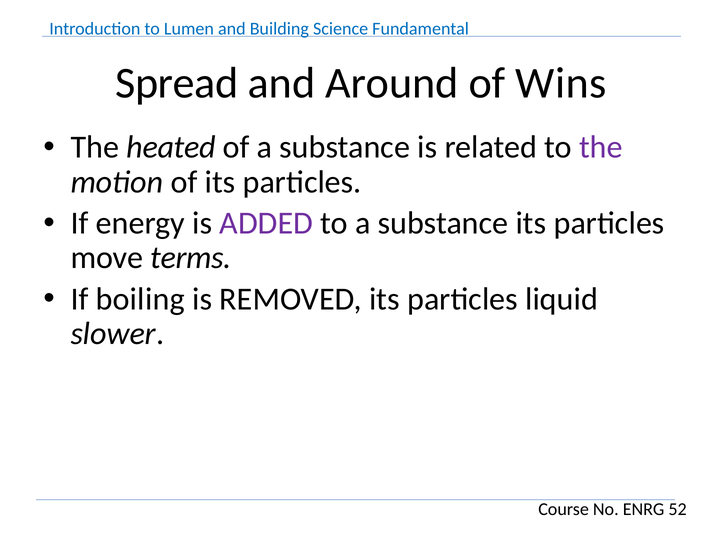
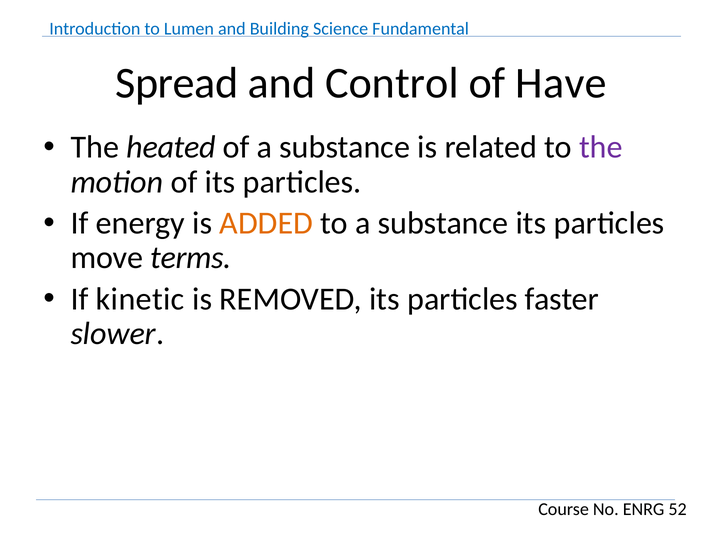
Around: Around -> Control (392, 83)
Wins: Wins -> Have (561, 83)
ADDED colour: purple -> orange (266, 223)
boiling: boiling -> kinetic (140, 299)
liquid: liquid -> faster (562, 299)
